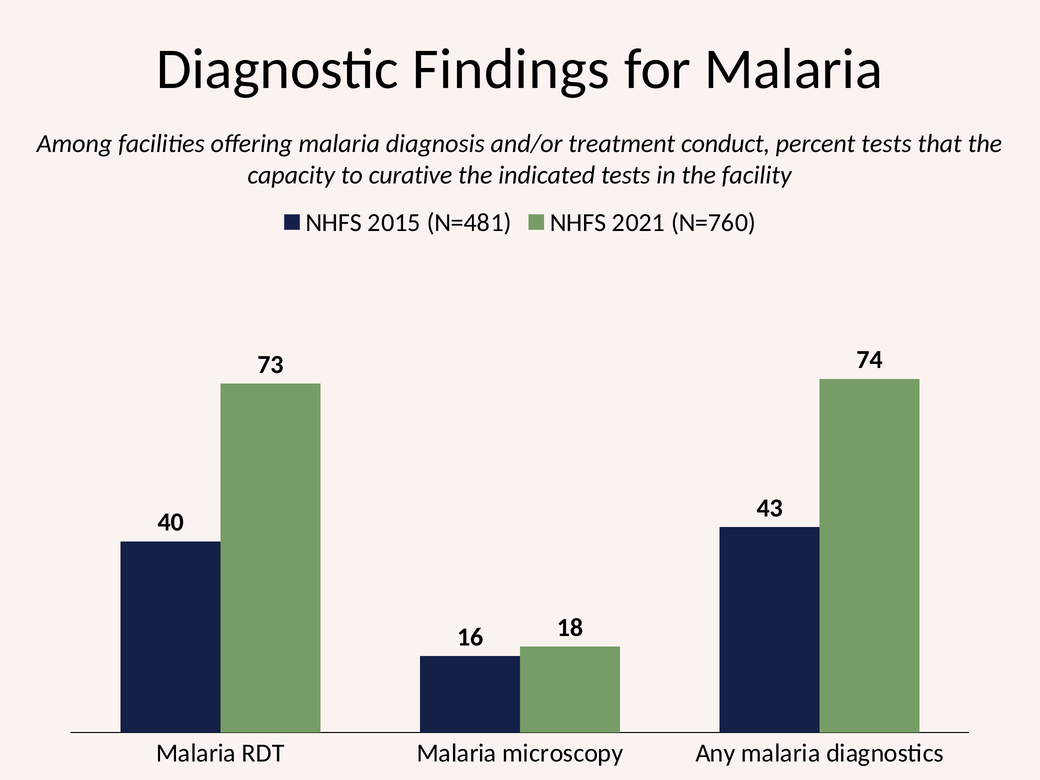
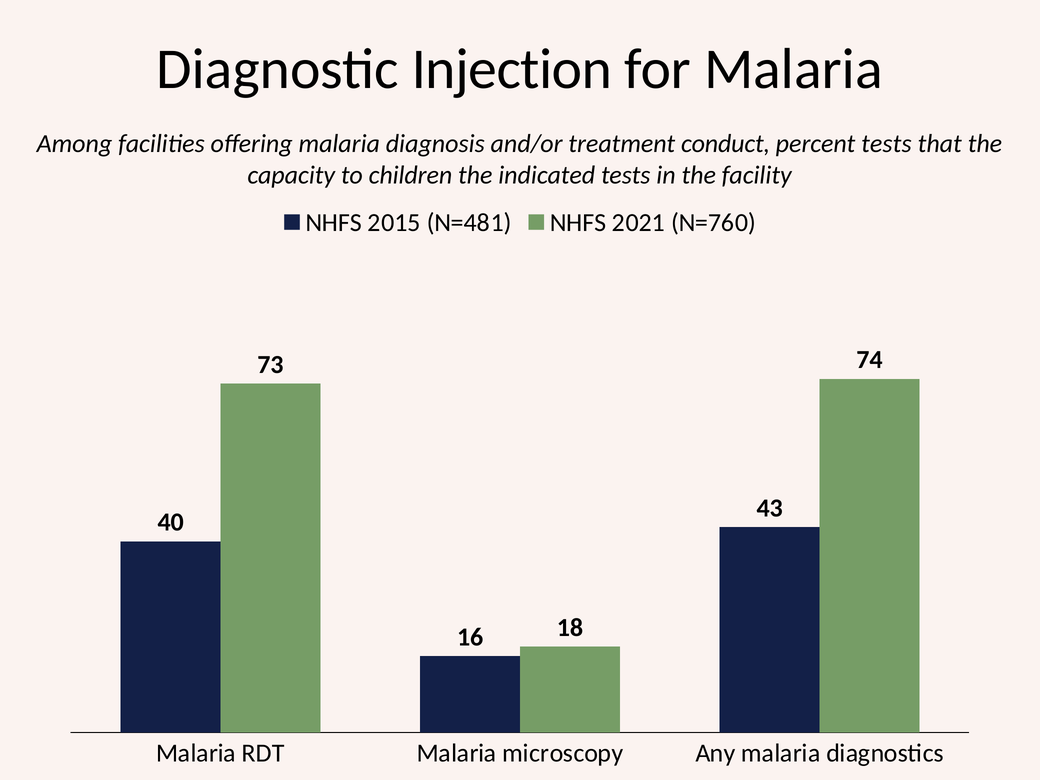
Findings: Findings -> Injection (512, 69)
curative: curative -> children (410, 175)
